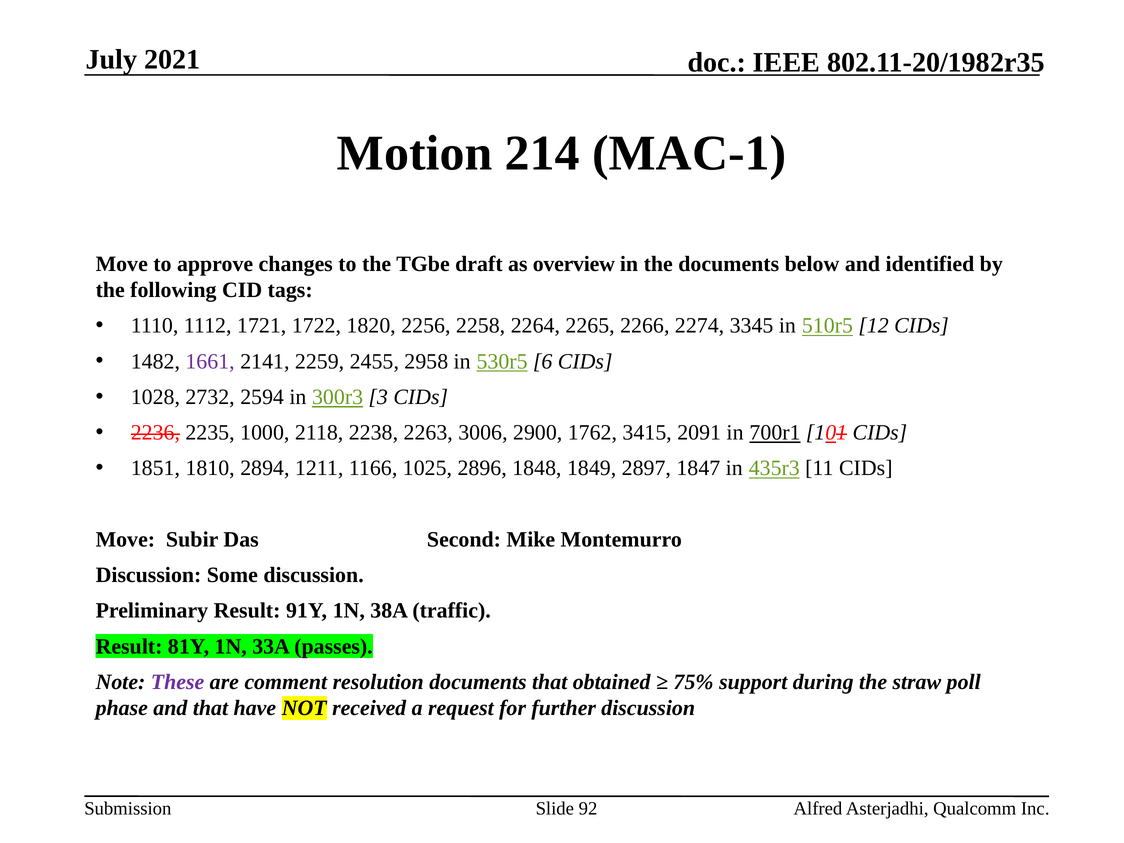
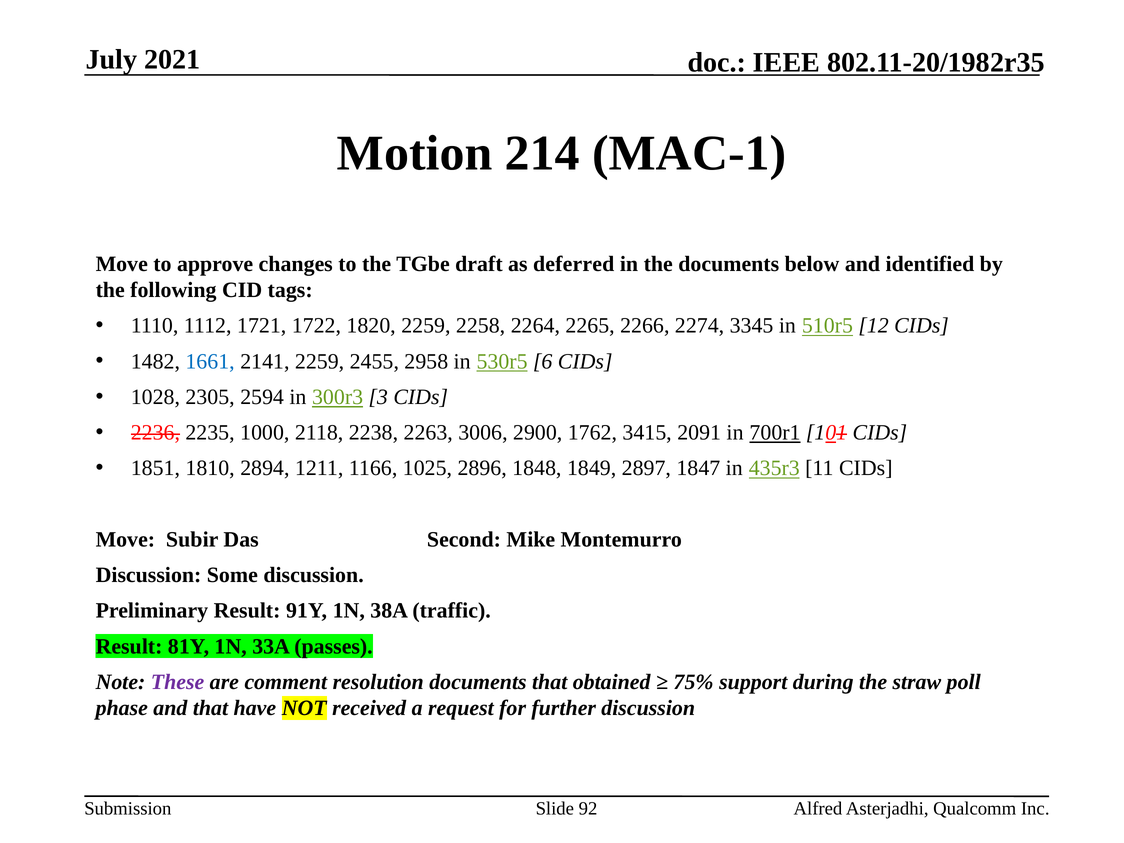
overview: overview -> deferred (574, 264)
1820 2256: 2256 -> 2259 (426, 326)
1661 colour: purple -> blue (210, 361)
2732: 2732 -> 2305 (210, 397)
